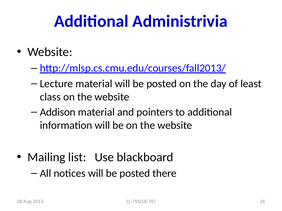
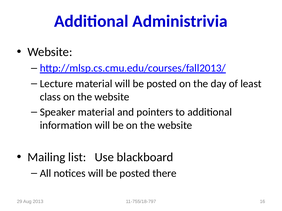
Addison: Addison -> Speaker (58, 112)
